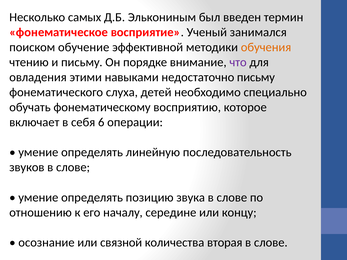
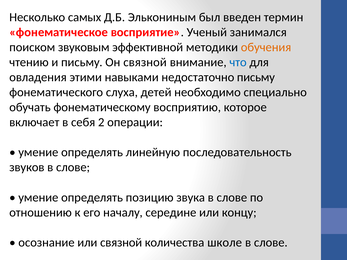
обучение: обучение -> звуковым (84, 47)
Он порядке: порядке -> связной (145, 62)
что colour: purple -> blue (238, 62)
6: 6 -> 2 (101, 122)
вторая: вторая -> школе (225, 243)
